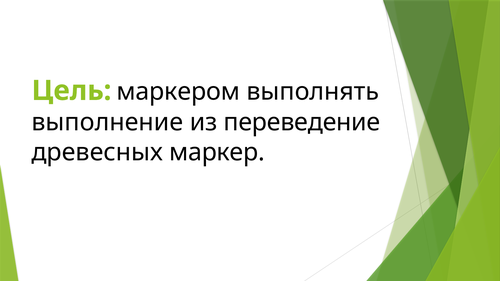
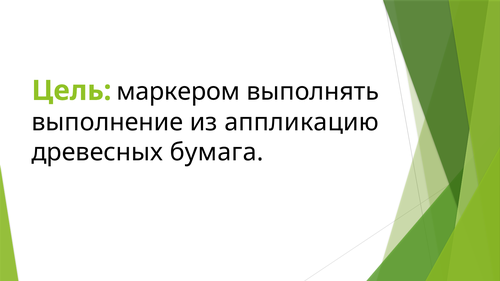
переведение: переведение -> аппликацию (302, 122)
маркер: маркер -> бумага (217, 152)
